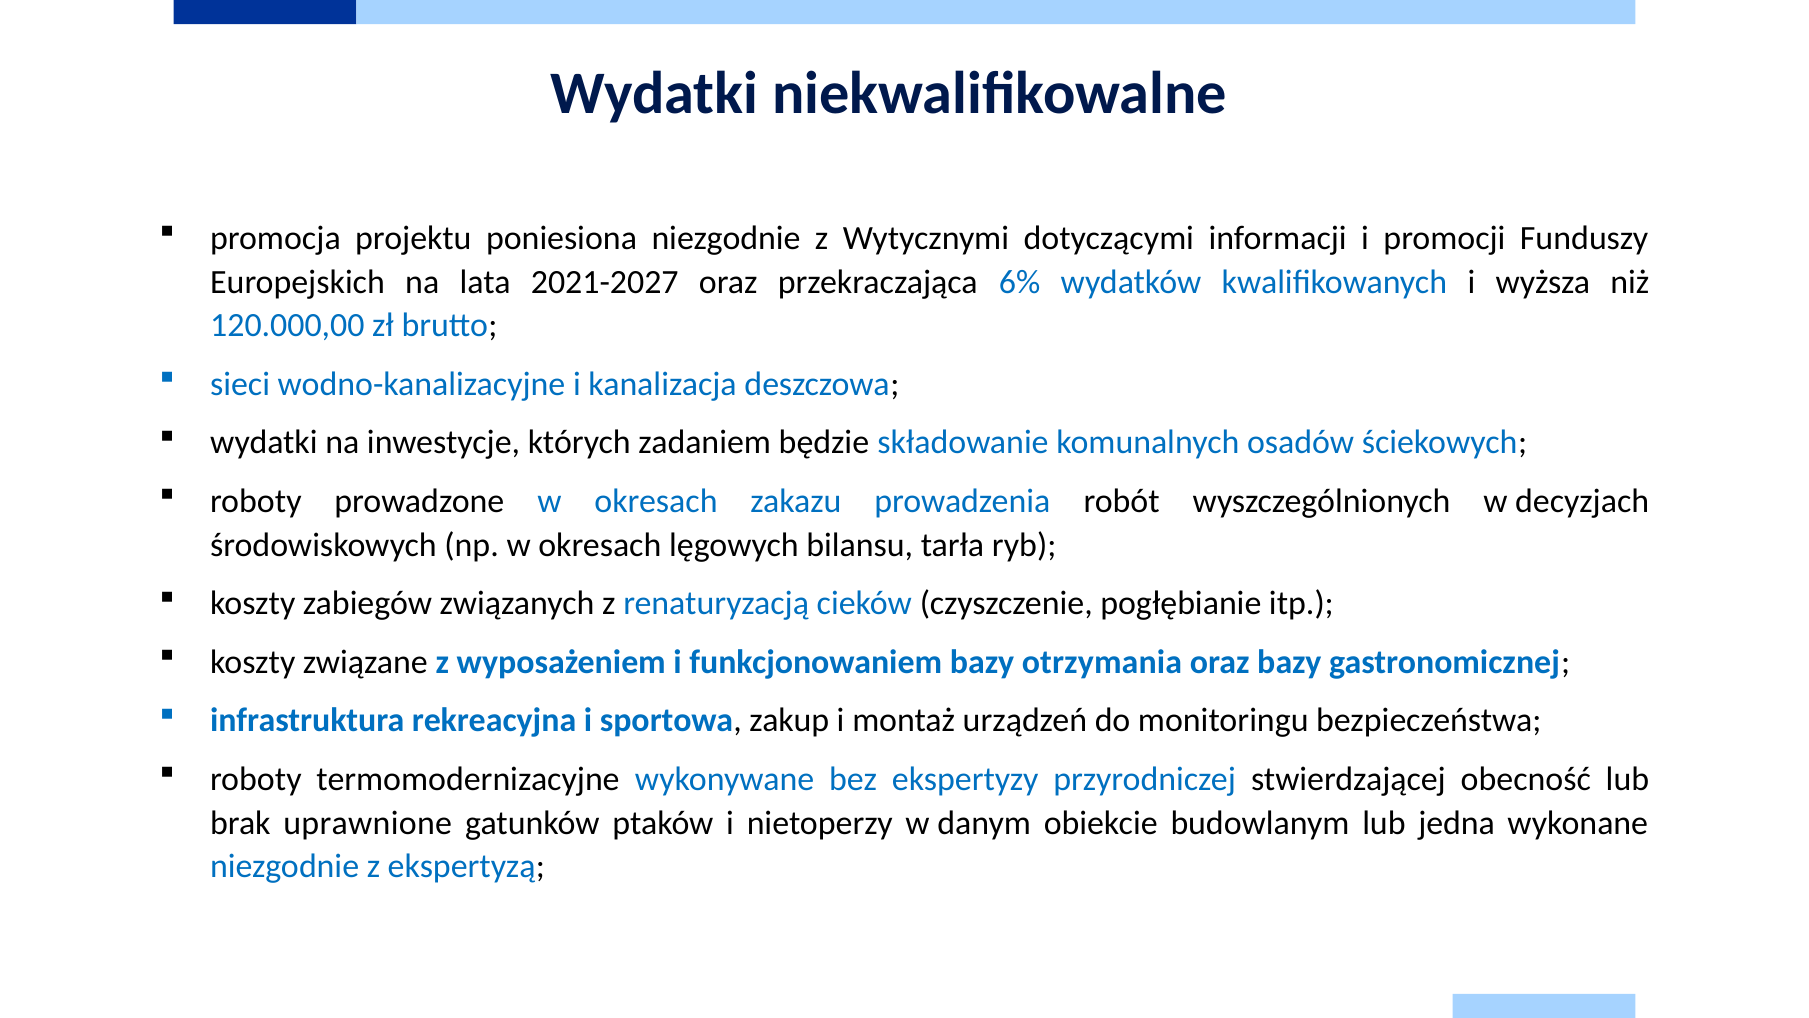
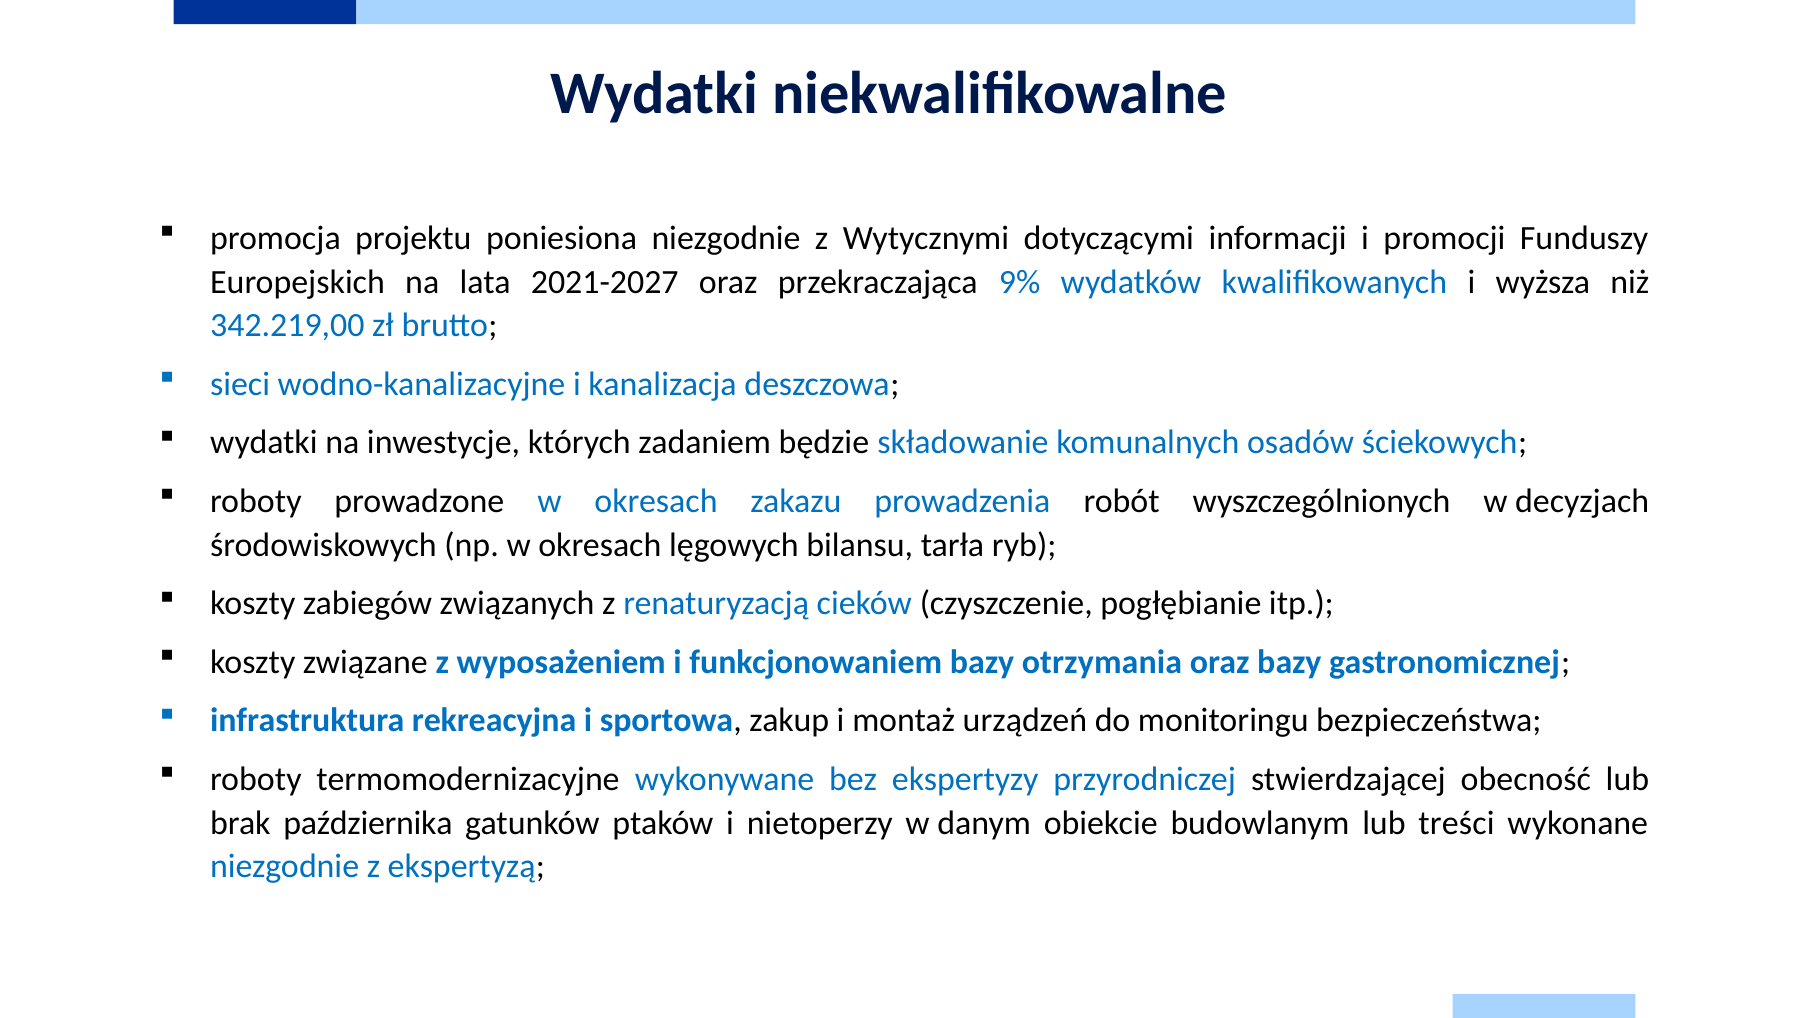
6%: 6% -> 9% (1020, 282)
120.000,00: 120.000,00 -> 342.219,00 (287, 325)
uprawnione: uprawnione -> października (368, 823)
jedna: jedna -> treści (1457, 823)
